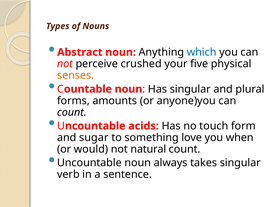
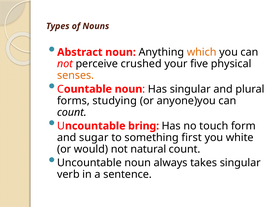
which colour: blue -> orange (202, 52)
amounts: amounts -> studying (115, 101)
acids: acids -> bring (144, 126)
love: love -> first (192, 138)
when: when -> white (240, 138)
